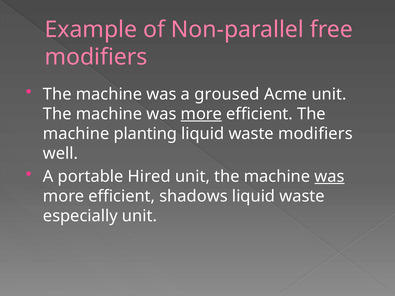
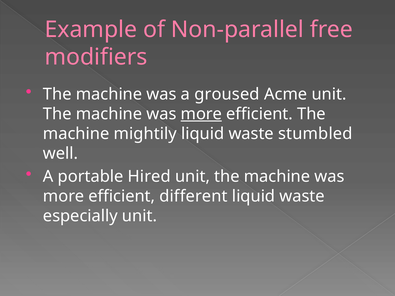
planting: planting -> mightily (145, 134)
waste modifiers: modifiers -> stumbled (315, 134)
was underline: present -> none (329, 177)
shadows: shadows -> different (193, 196)
